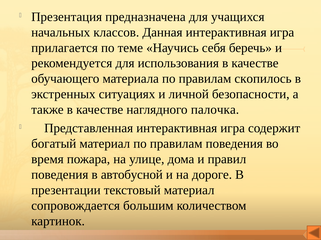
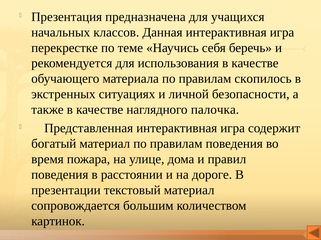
прилагается: прилагается -> перекрестке (65, 48)
автобусной: автобусной -> расстоянии (132, 175)
